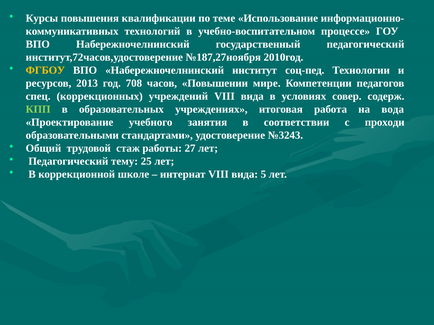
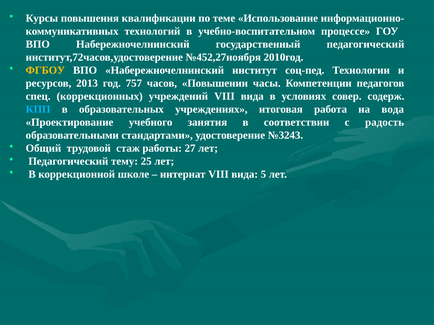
№187,27ноября: №187,27ноября -> №452,27ноября (223, 57)
708: 708 -> 757 (134, 84)
мире: мире -> часы (267, 84)
КПП colour: light green -> light blue (38, 110)
проходи: проходи -> радость (385, 123)
